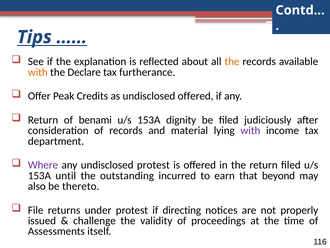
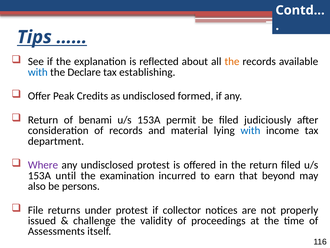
with colour: orange -> blue (38, 72)
furtherance: furtherance -> establishing (147, 72)
undisclosed offered: offered -> formed (196, 96)
dignity: dignity -> permit (181, 120)
with colour: purple -> blue (250, 130)
outstanding: outstanding -> examination (127, 175)
thereto: thereto -> persons (81, 186)
directing: directing -> collector (182, 210)
